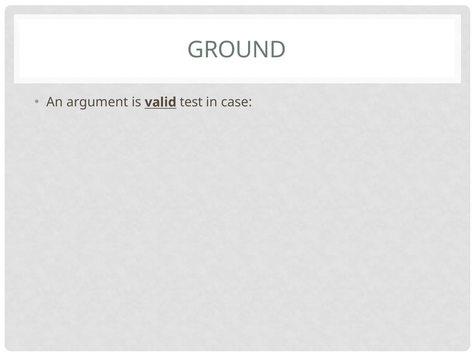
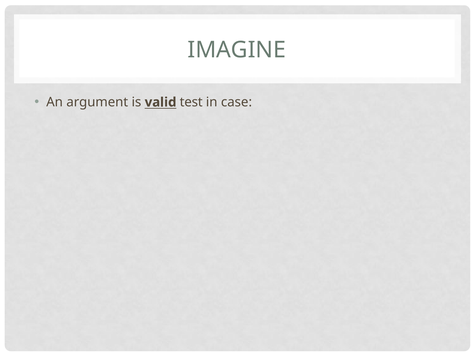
GROUND: GROUND -> IMAGINE (237, 50)
